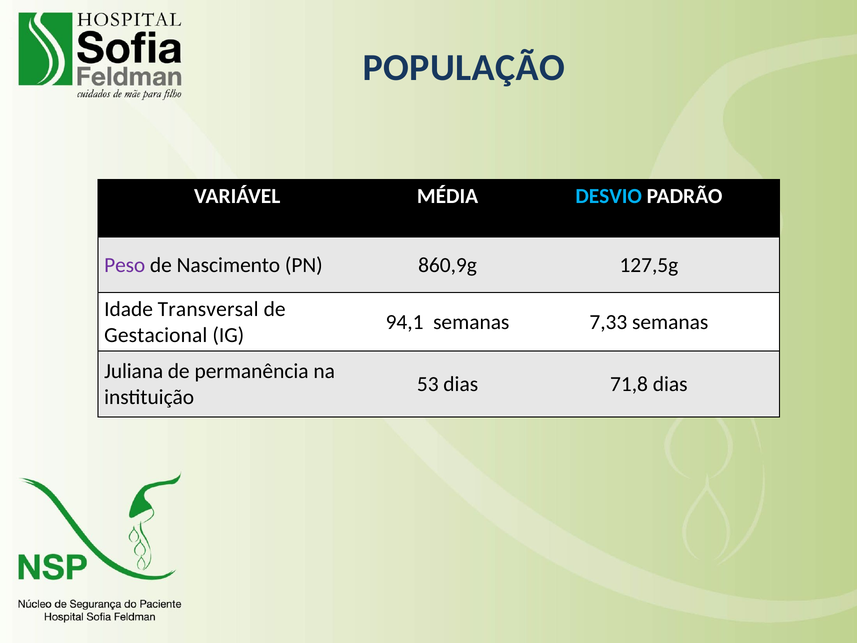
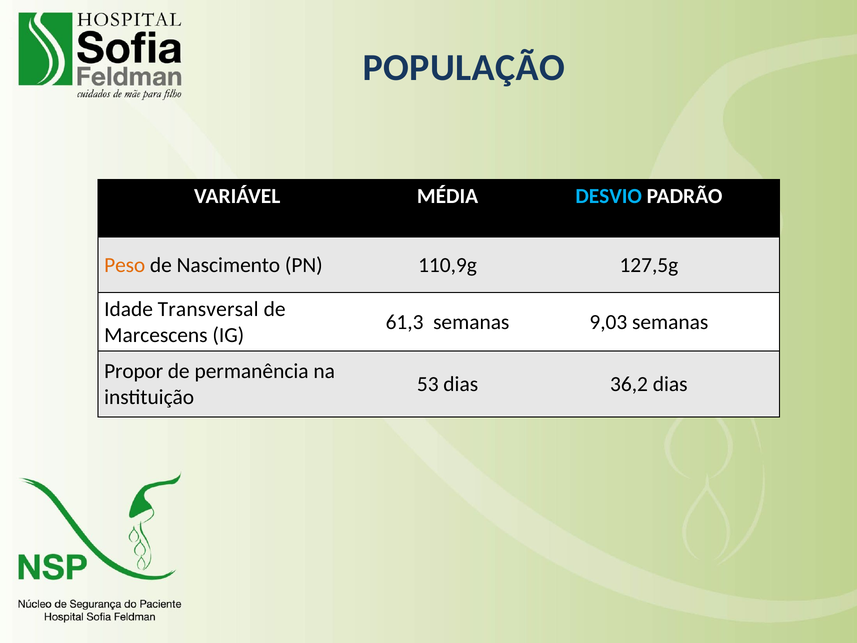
Peso colour: purple -> orange (125, 265)
860,9g: 860,9g -> 110,9g (448, 265)
94,1: 94,1 -> 61,3 (405, 322)
7,33: 7,33 -> 9,03 (608, 322)
Gestacional: Gestacional -> Marcescens (156, 335)
Juliana: Juliana -> Propor (134, 371)
71,8: 71,8 -> 36,2 (629, 384)
